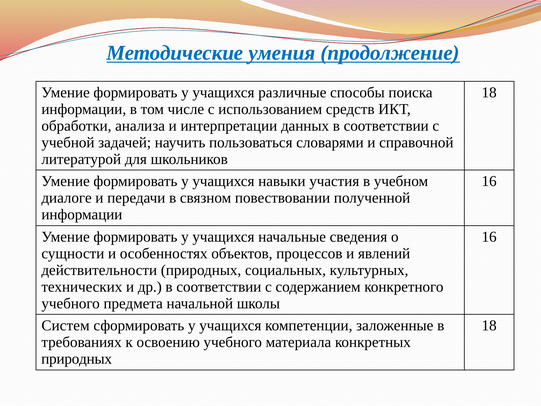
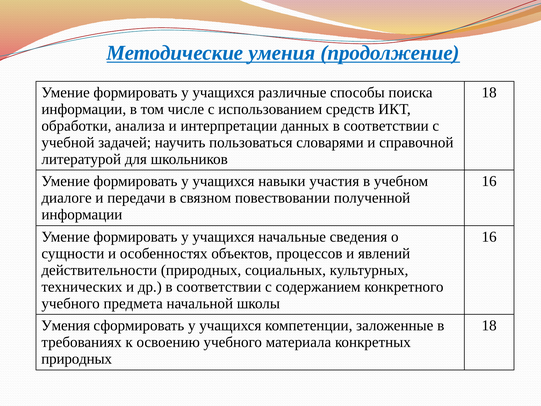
Систем: Систем -> Умения (66, 325)
